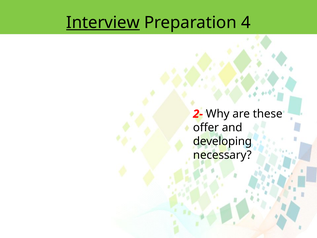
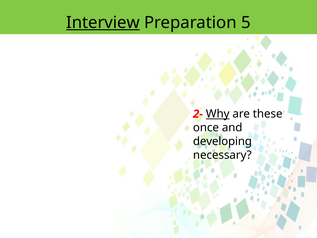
4: 4 -> 5 (246, 23)
Why underline: none -> present (218, 114)
offer: offer -> once (206, 128)
